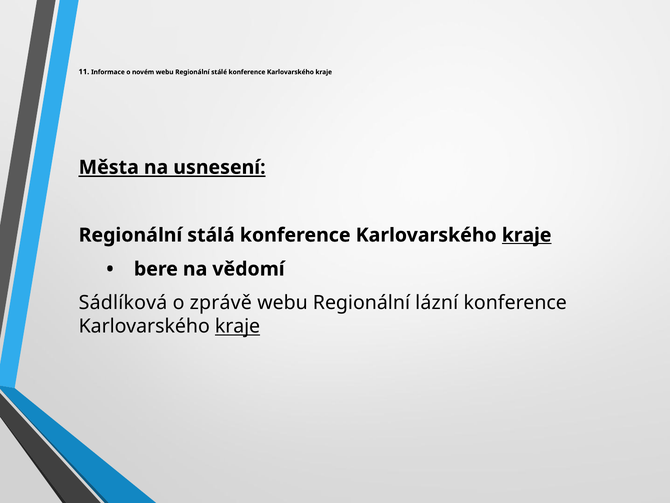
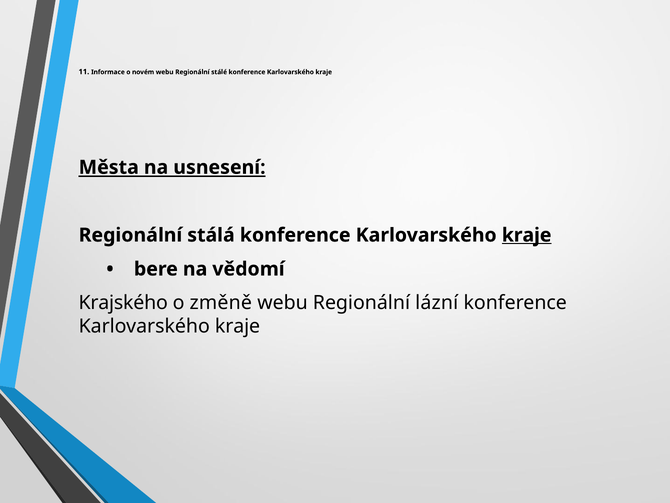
Sádlíková: Sádlíková -> Krajského (123, 303)
zprávě: zprávě -> změně (221, 303)
kraje underline: present -> none (238, 326)
